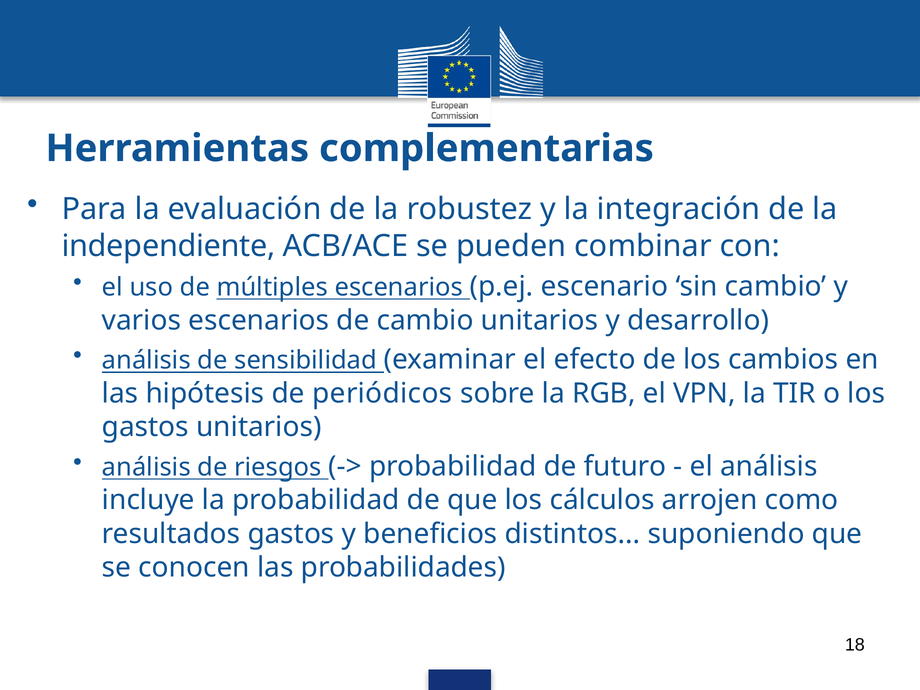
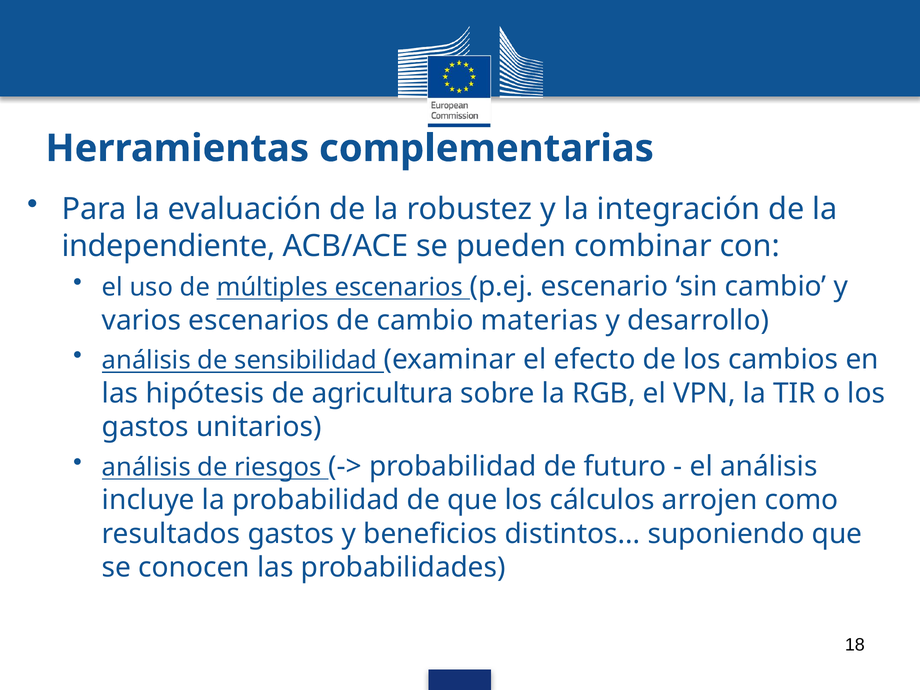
cambio unitarios: unitarios -> materias (540, 320)
periódicos: periódicos -> agricultura (383, 393)
